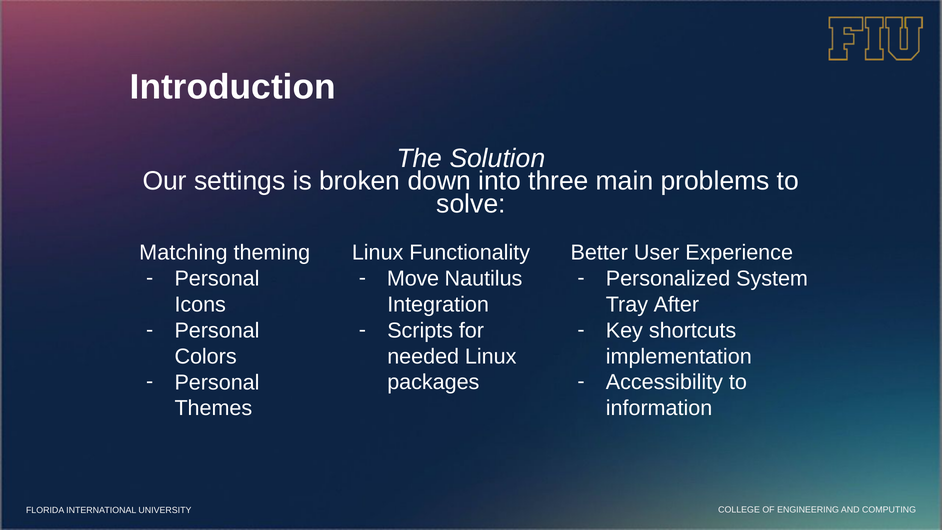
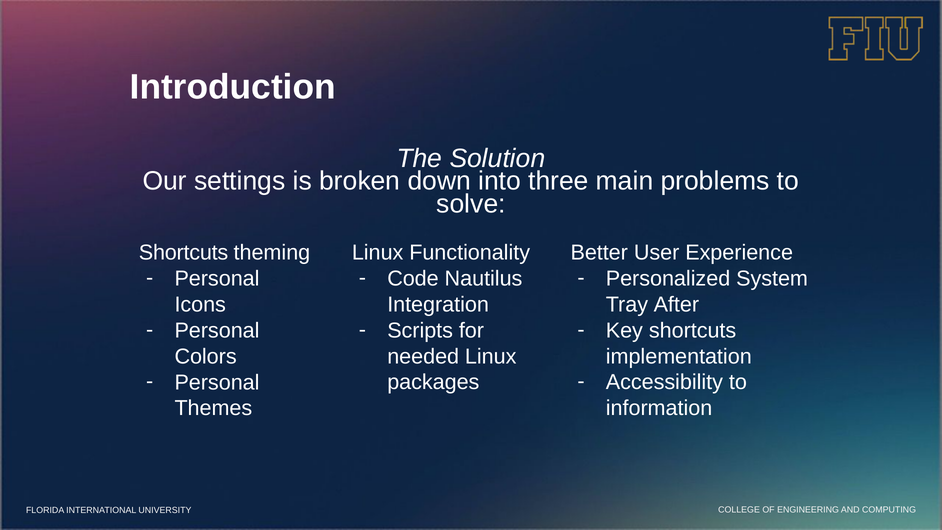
Matching: Matching -> Shortcuts (184, 253)
Move: Move -> Code (413, 279)
